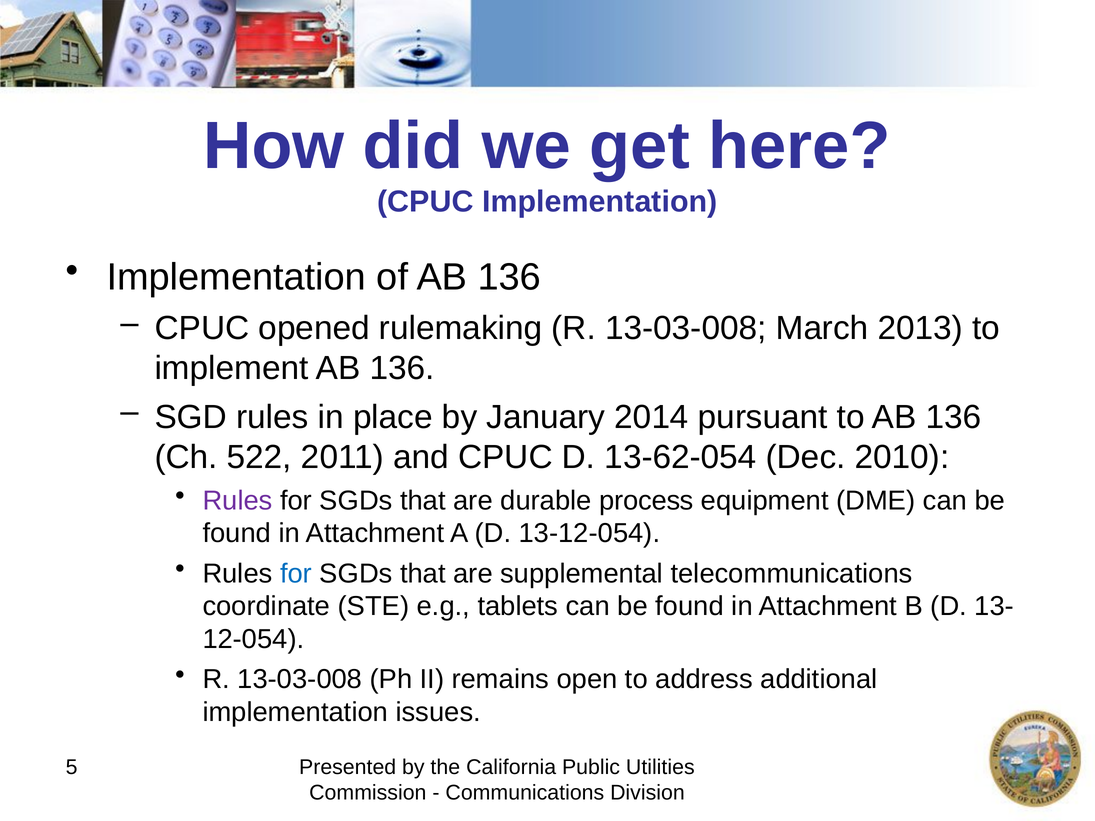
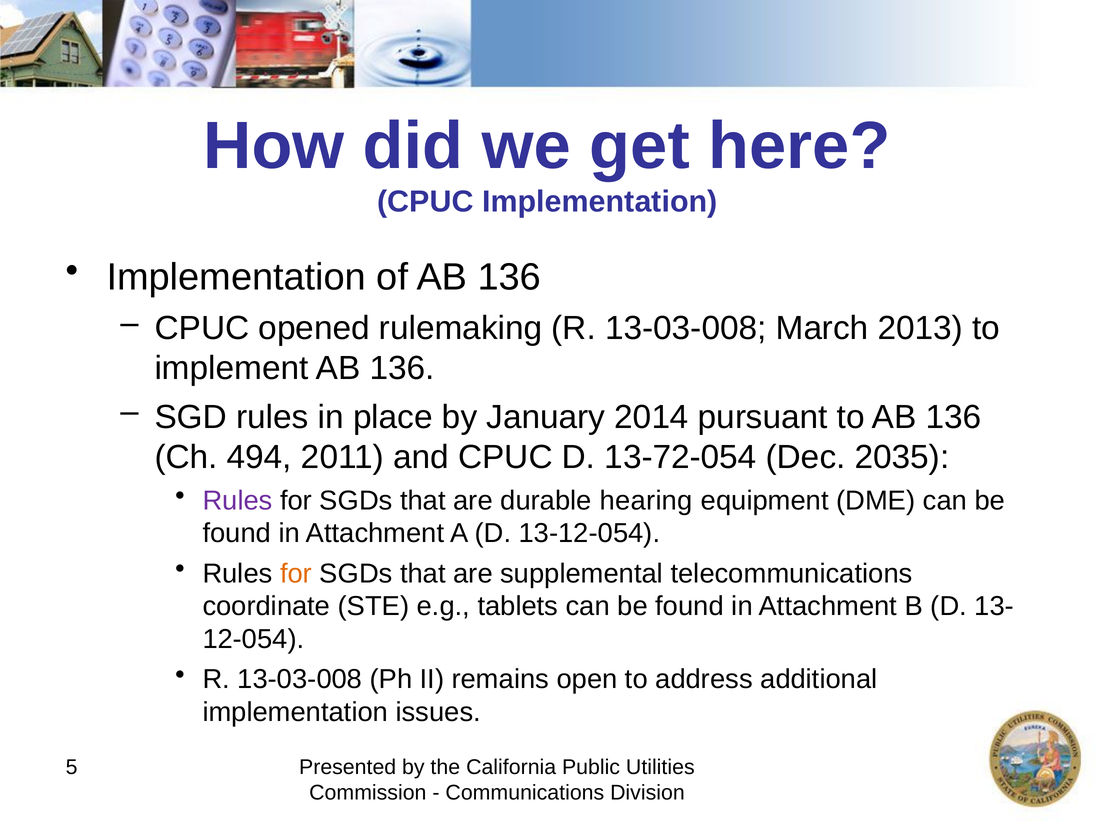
522: 522 -> 494 (259, 457)
13-62-054: 13-62-054 -> 13-72-054 (681, 457)
2010: 2010 -> 2035 (902, 457)
process: process -> hearing (646, 501)
for colour: blue -> orange (296, 574)
